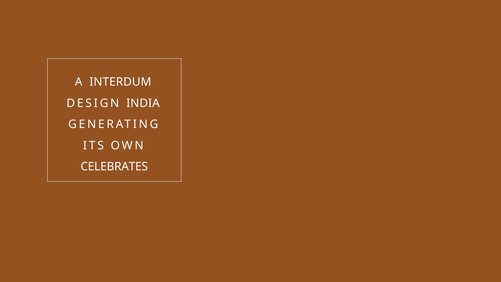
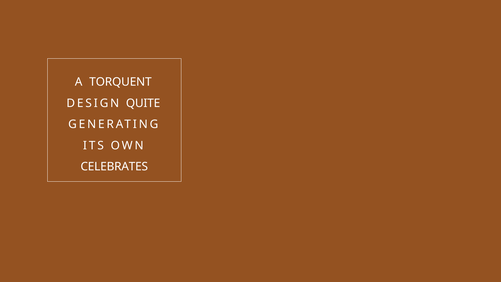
INTERDUM: INTERDUM -> TORQUENT (120, 82)
INDIA: INDIA -> QUITE (143, 103)
